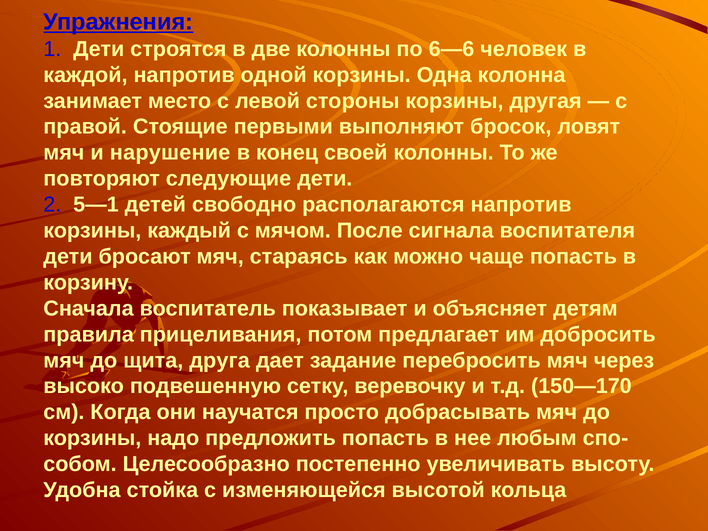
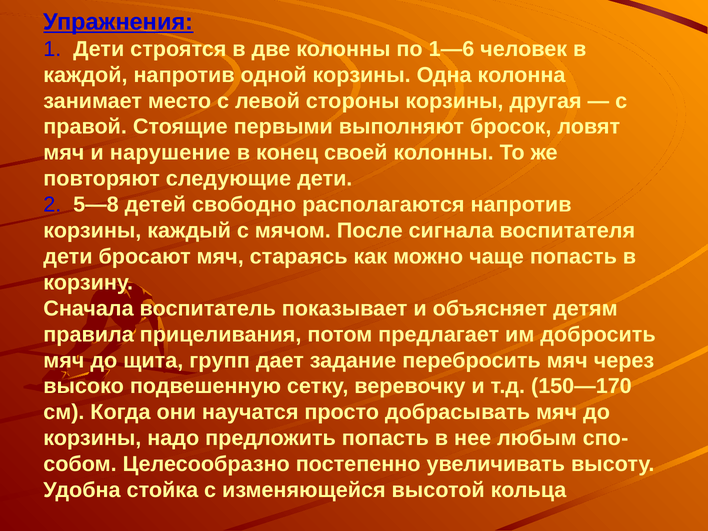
6—6: 6—6 -> 1—6 (451, 49)
5—1: 5—1 -> 5—8 (96, 205)
друга: друга -> групп (220, 360)
